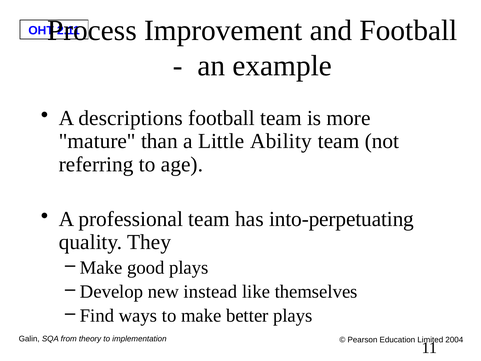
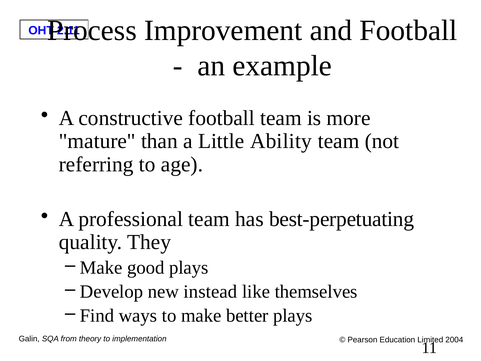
descriptions: descriptions -> constructive (131, 118)
into-perpetuating: into-perpetuating -> best-perpetuating (342, 219)
